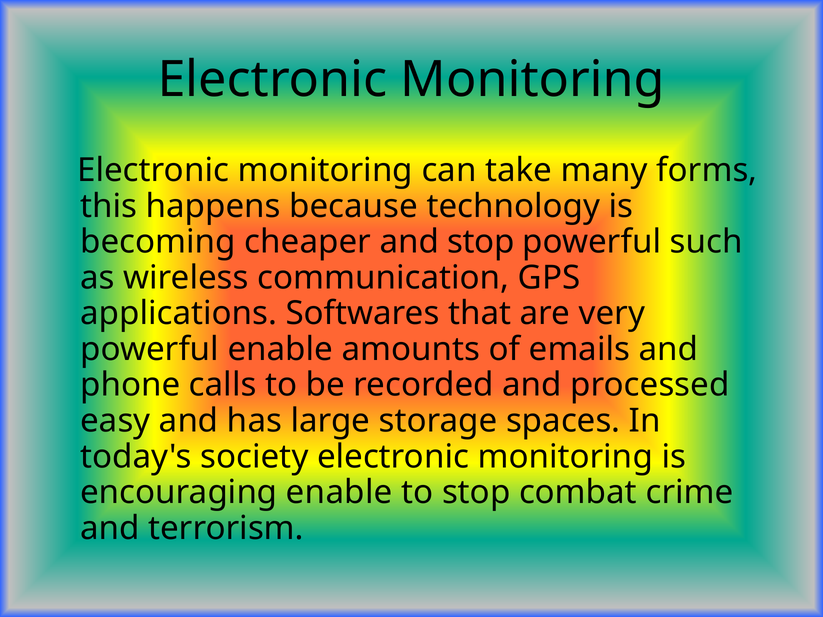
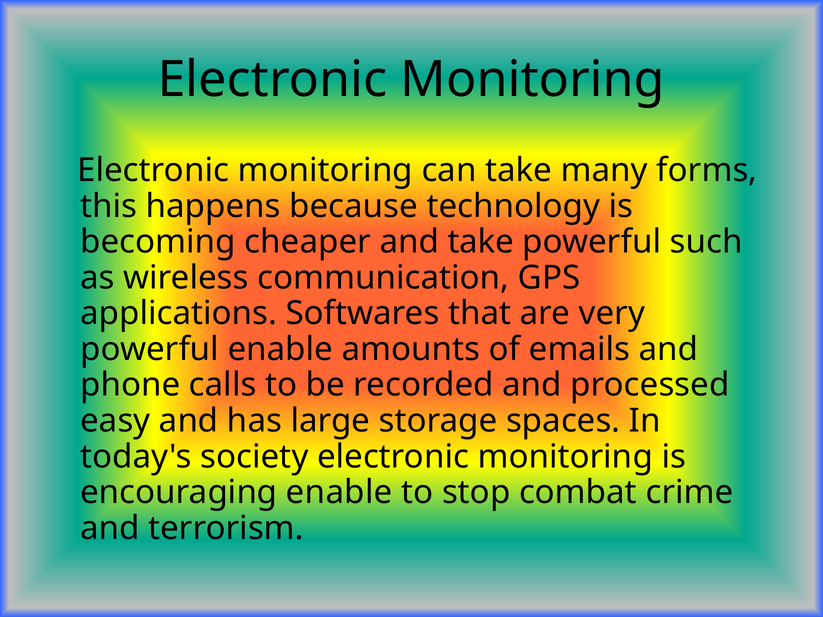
and stop: stop -> take (481, 242)
